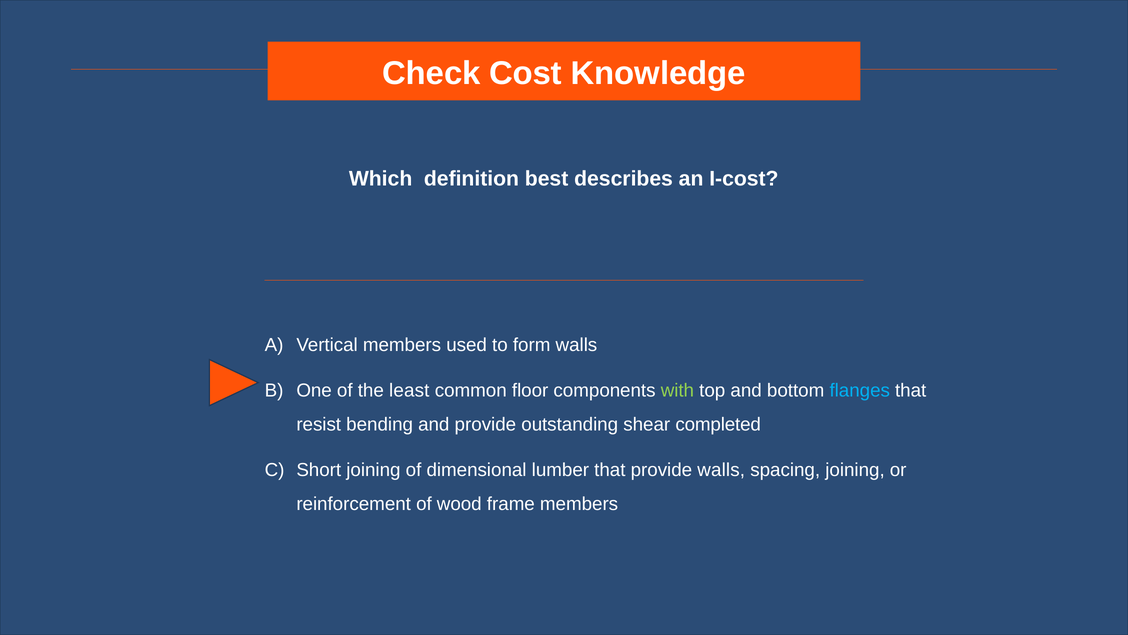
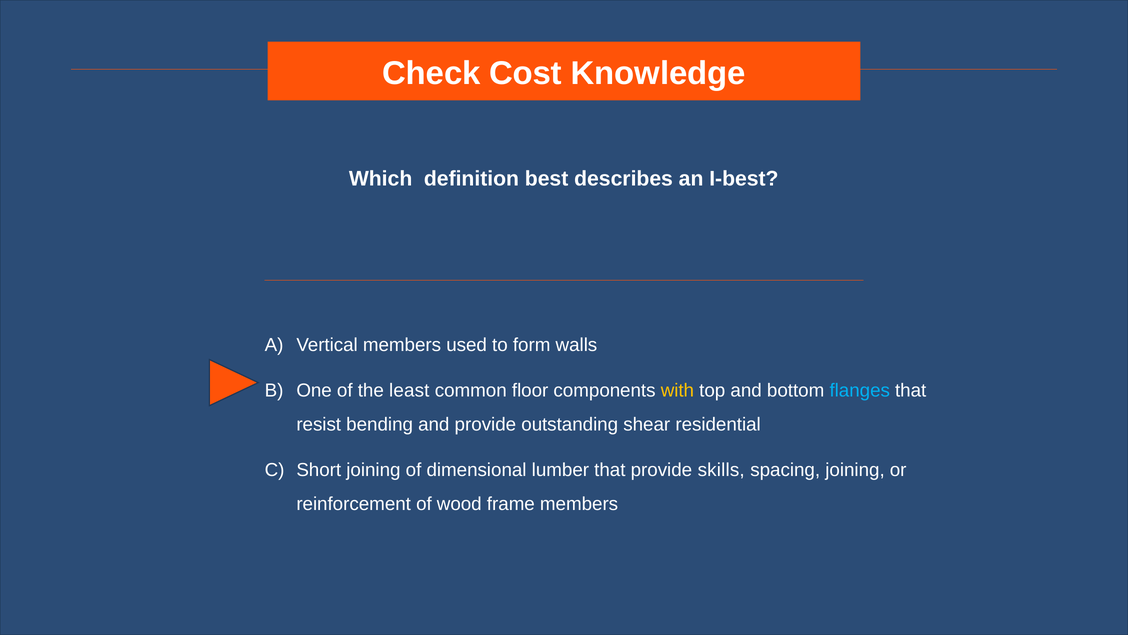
I-cost: I-cost -> I-best (744, 179)
with colour: light green -> yellow (677, 391)
completed: completed -> residential (718, 424)
provide walls: walls -> skills (721, 470)
